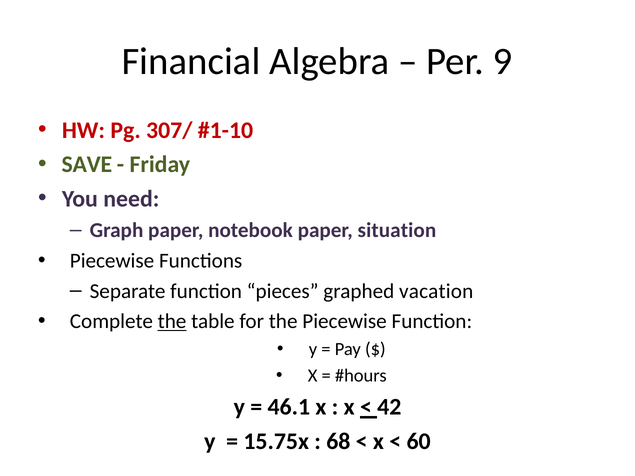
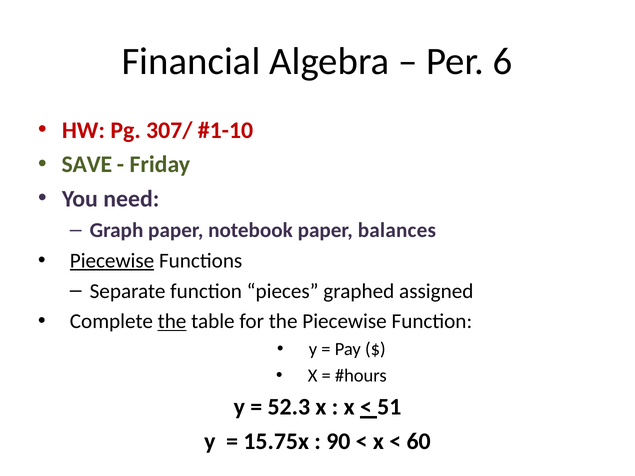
9: 9 -> 6 (503, 61)
situation: situation -> balances (397, 231)
Piecewise underline: none -> present (112, 261)
vacation: vacation -> assigned (436, 291)
46.1: 46.1 -> 52.3 (289, 407)
42: 42 -> 51 (389, 407)
68: 68 -> 90 (338, 442)
